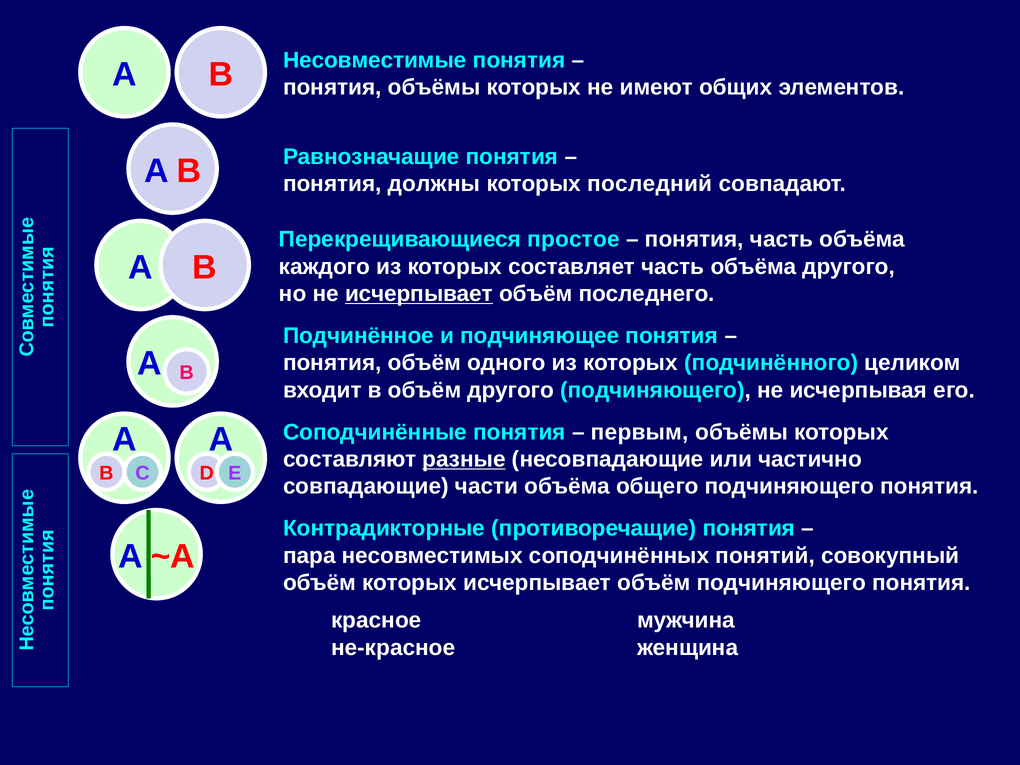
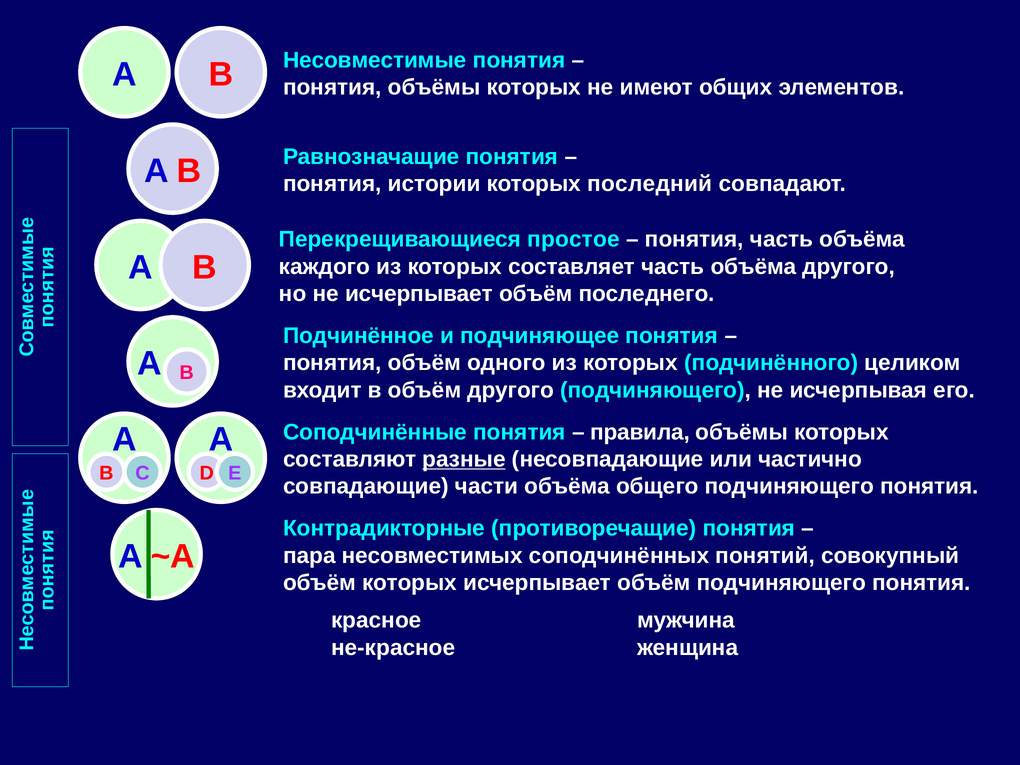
должны: должны -> истории (434, 184)
исчерпывает underline: present -> none (419, 294)
первым: первым -> правила (640, 432)
